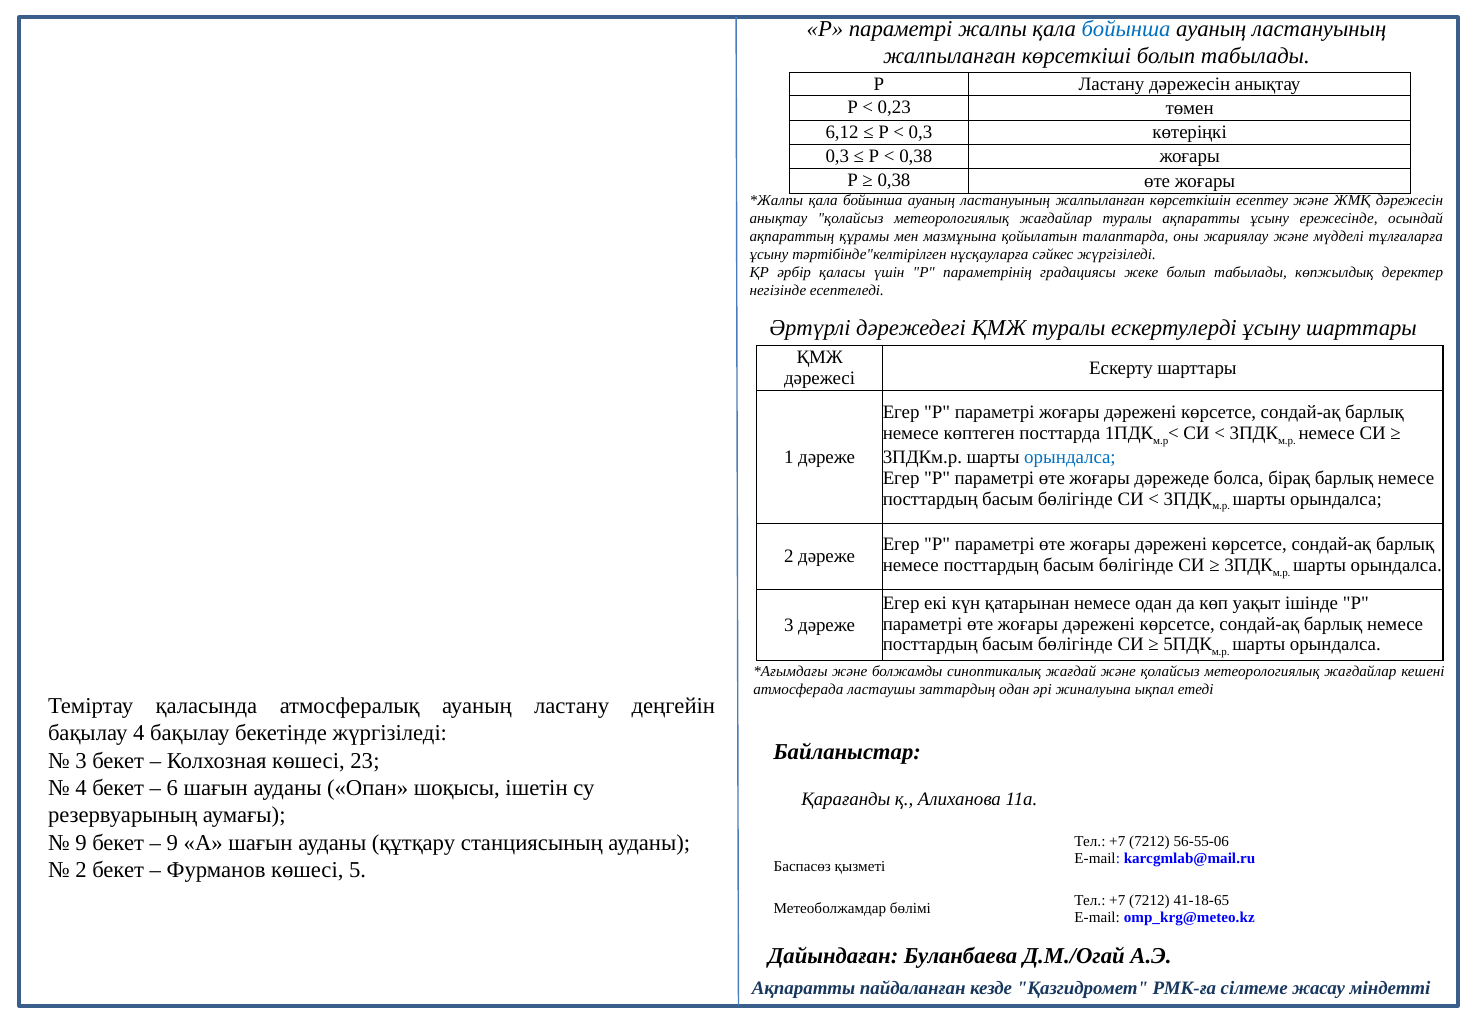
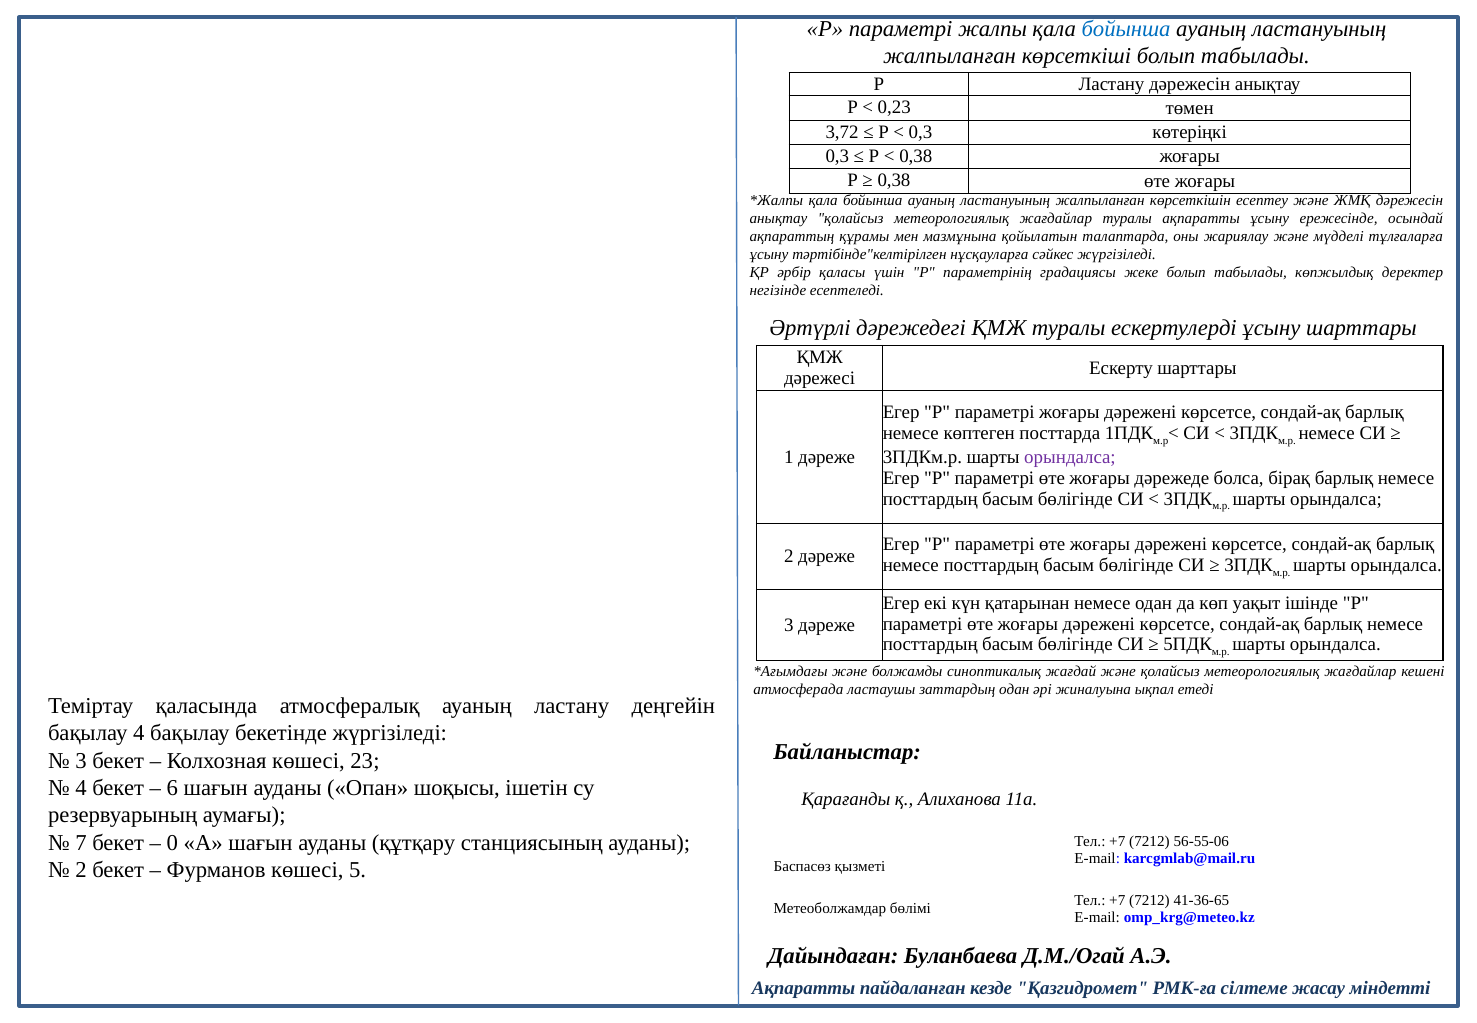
6,12: 6,12 -> 3,72 (842, 132)
орындалса colour: blue -> purple (1070, 457)
9: 9 -> 7 (81, 842)
9: 9 -> 0 (172, 842)
41-18-65: 41-18-65 -> 41-36-65 (1201, 900)
